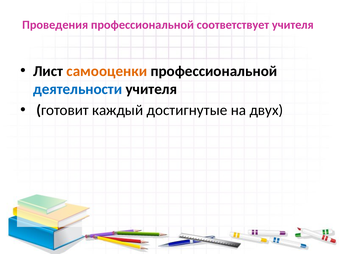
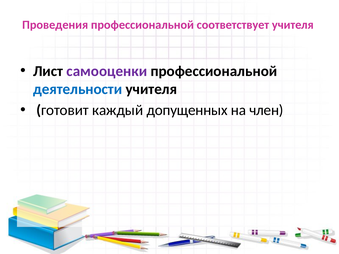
самооценки colour: orange -> purple (107, 71)
достигнутые: достигнутые -> допущенных (187, 110)
двух: двух -> член (266, 110)
